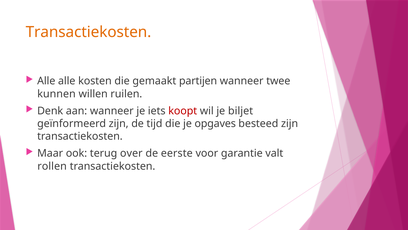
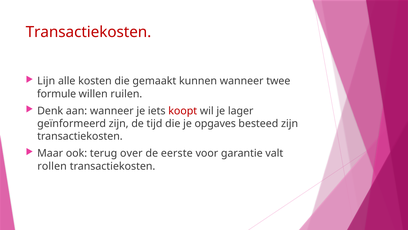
Transactiekosten colour: orange -> red (89, 32)
Alle: Alle -> Lijn (46, 81)
partijen: partijen -> kunnen (198, 81)
kunnen: kunnen -> formule (57, 94)
biljet: biljet -> lager (241, 111)
